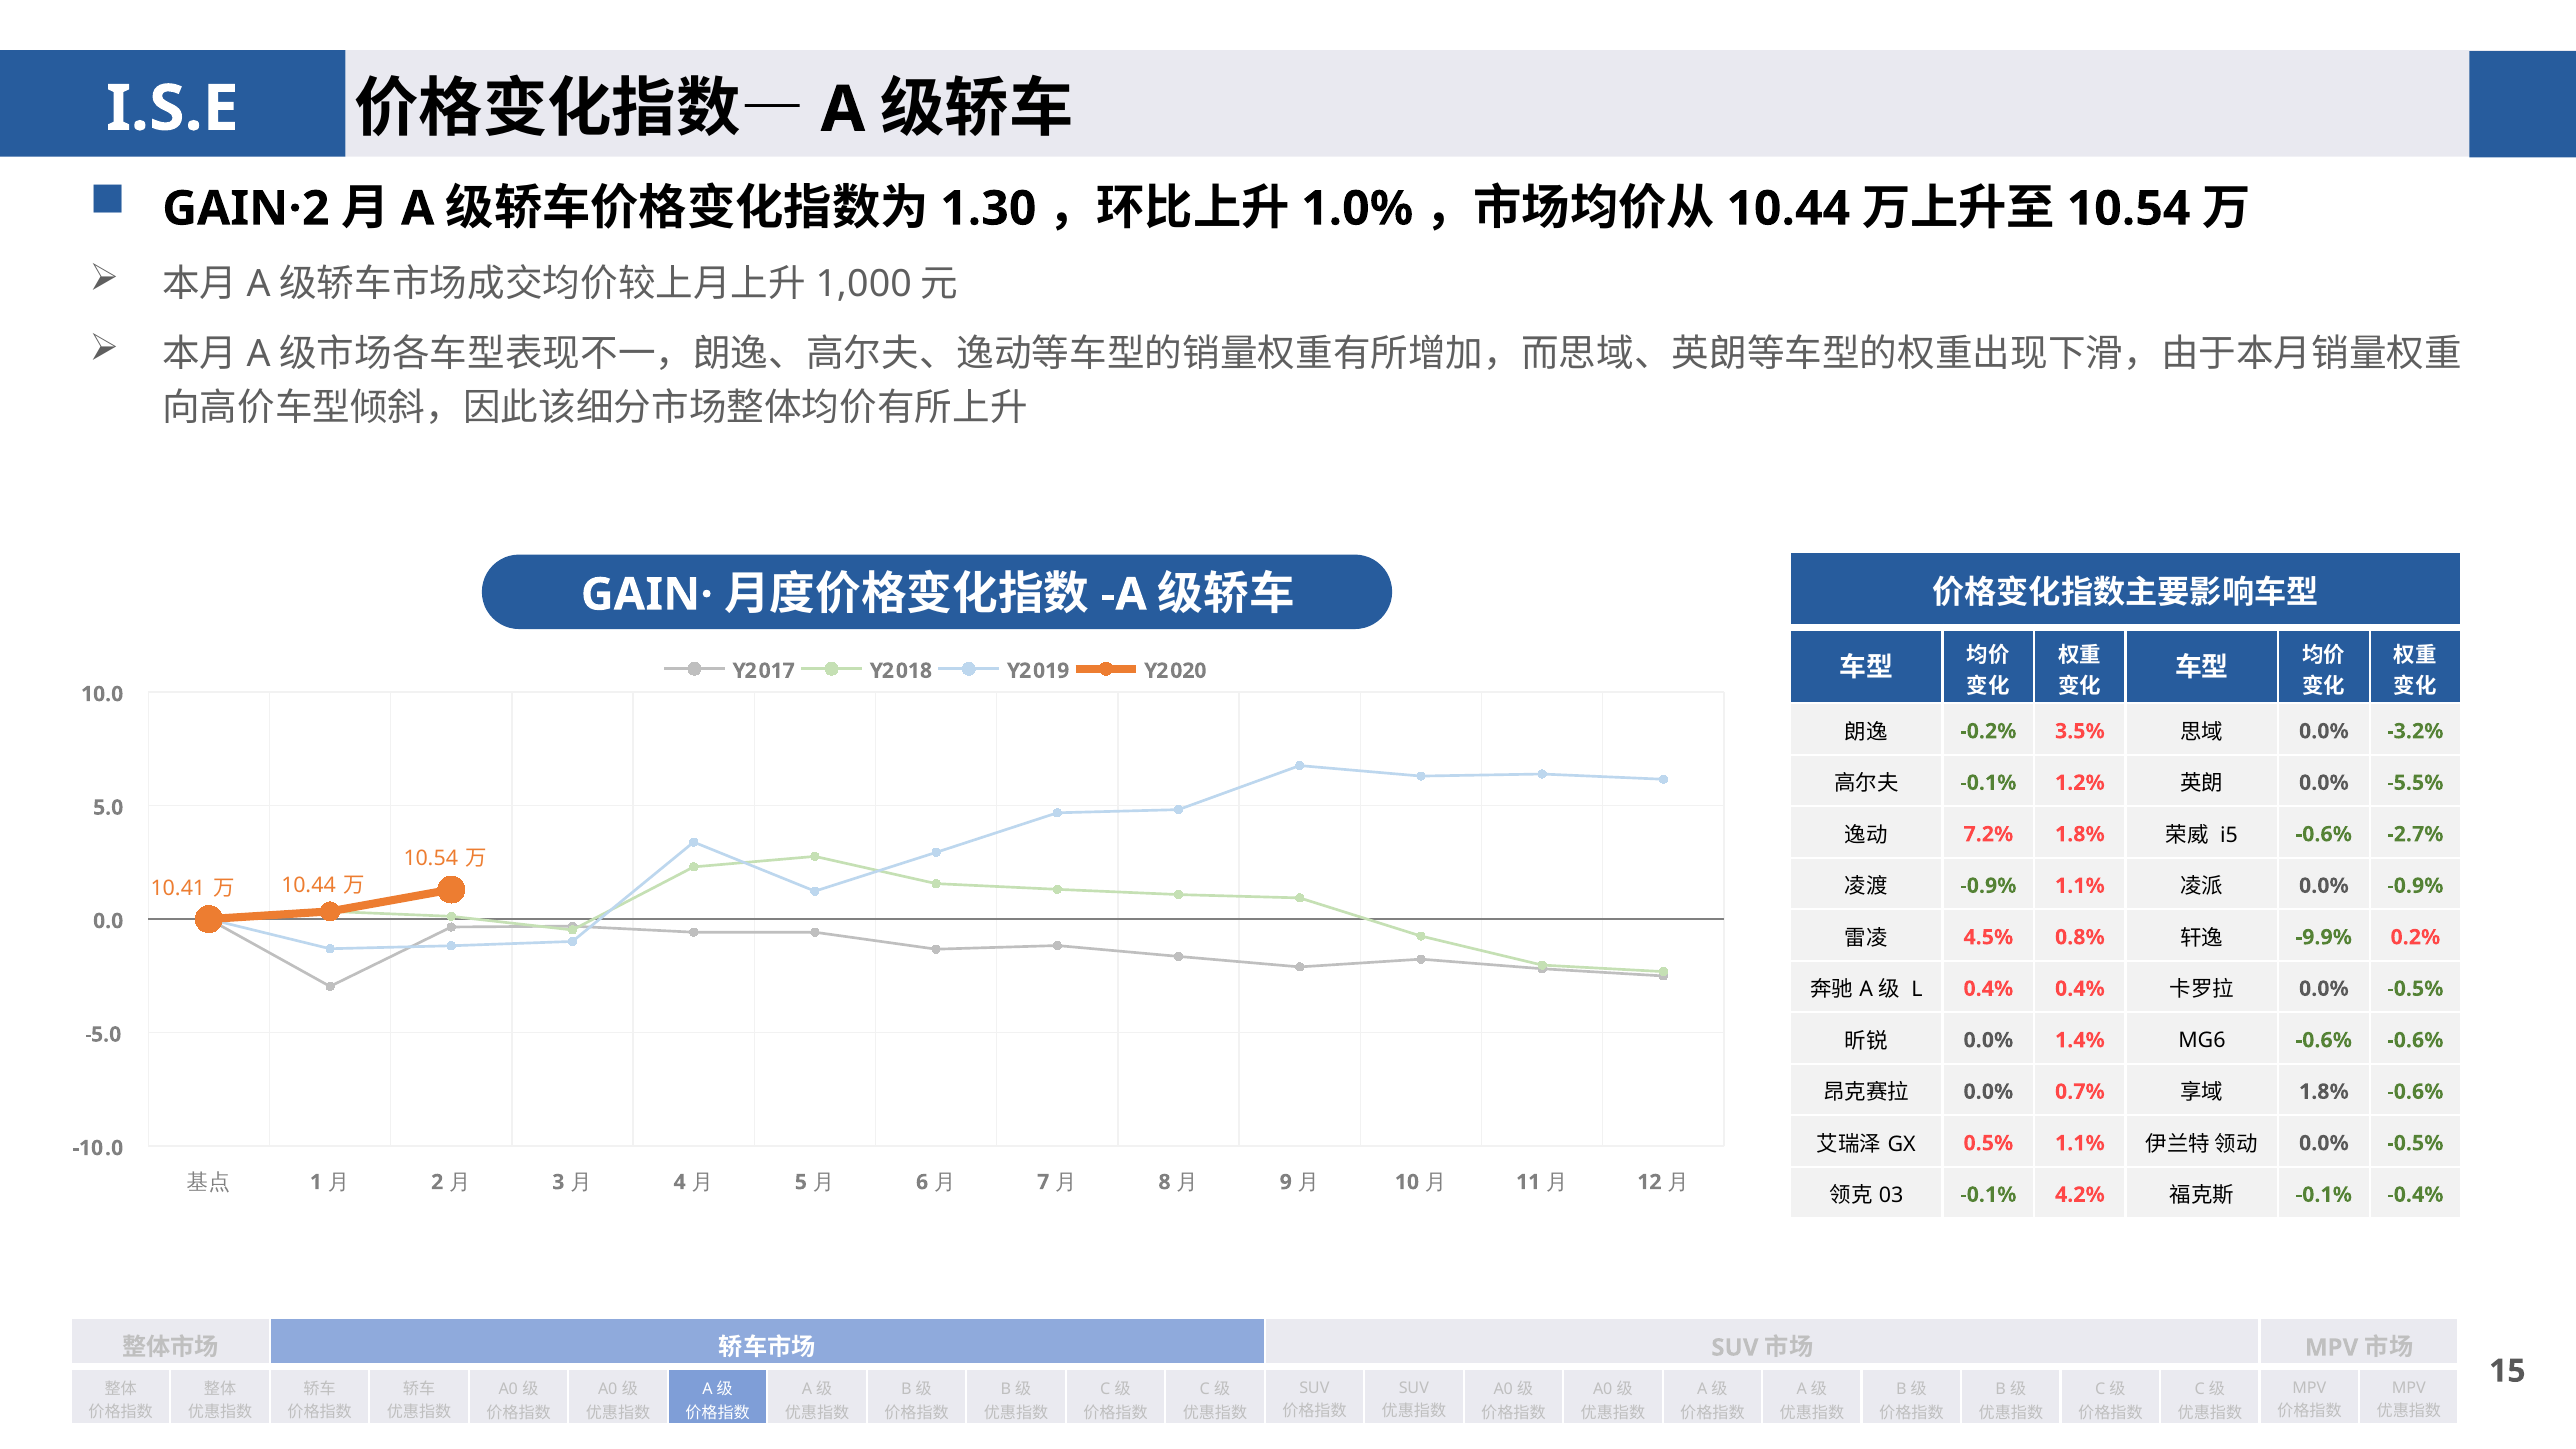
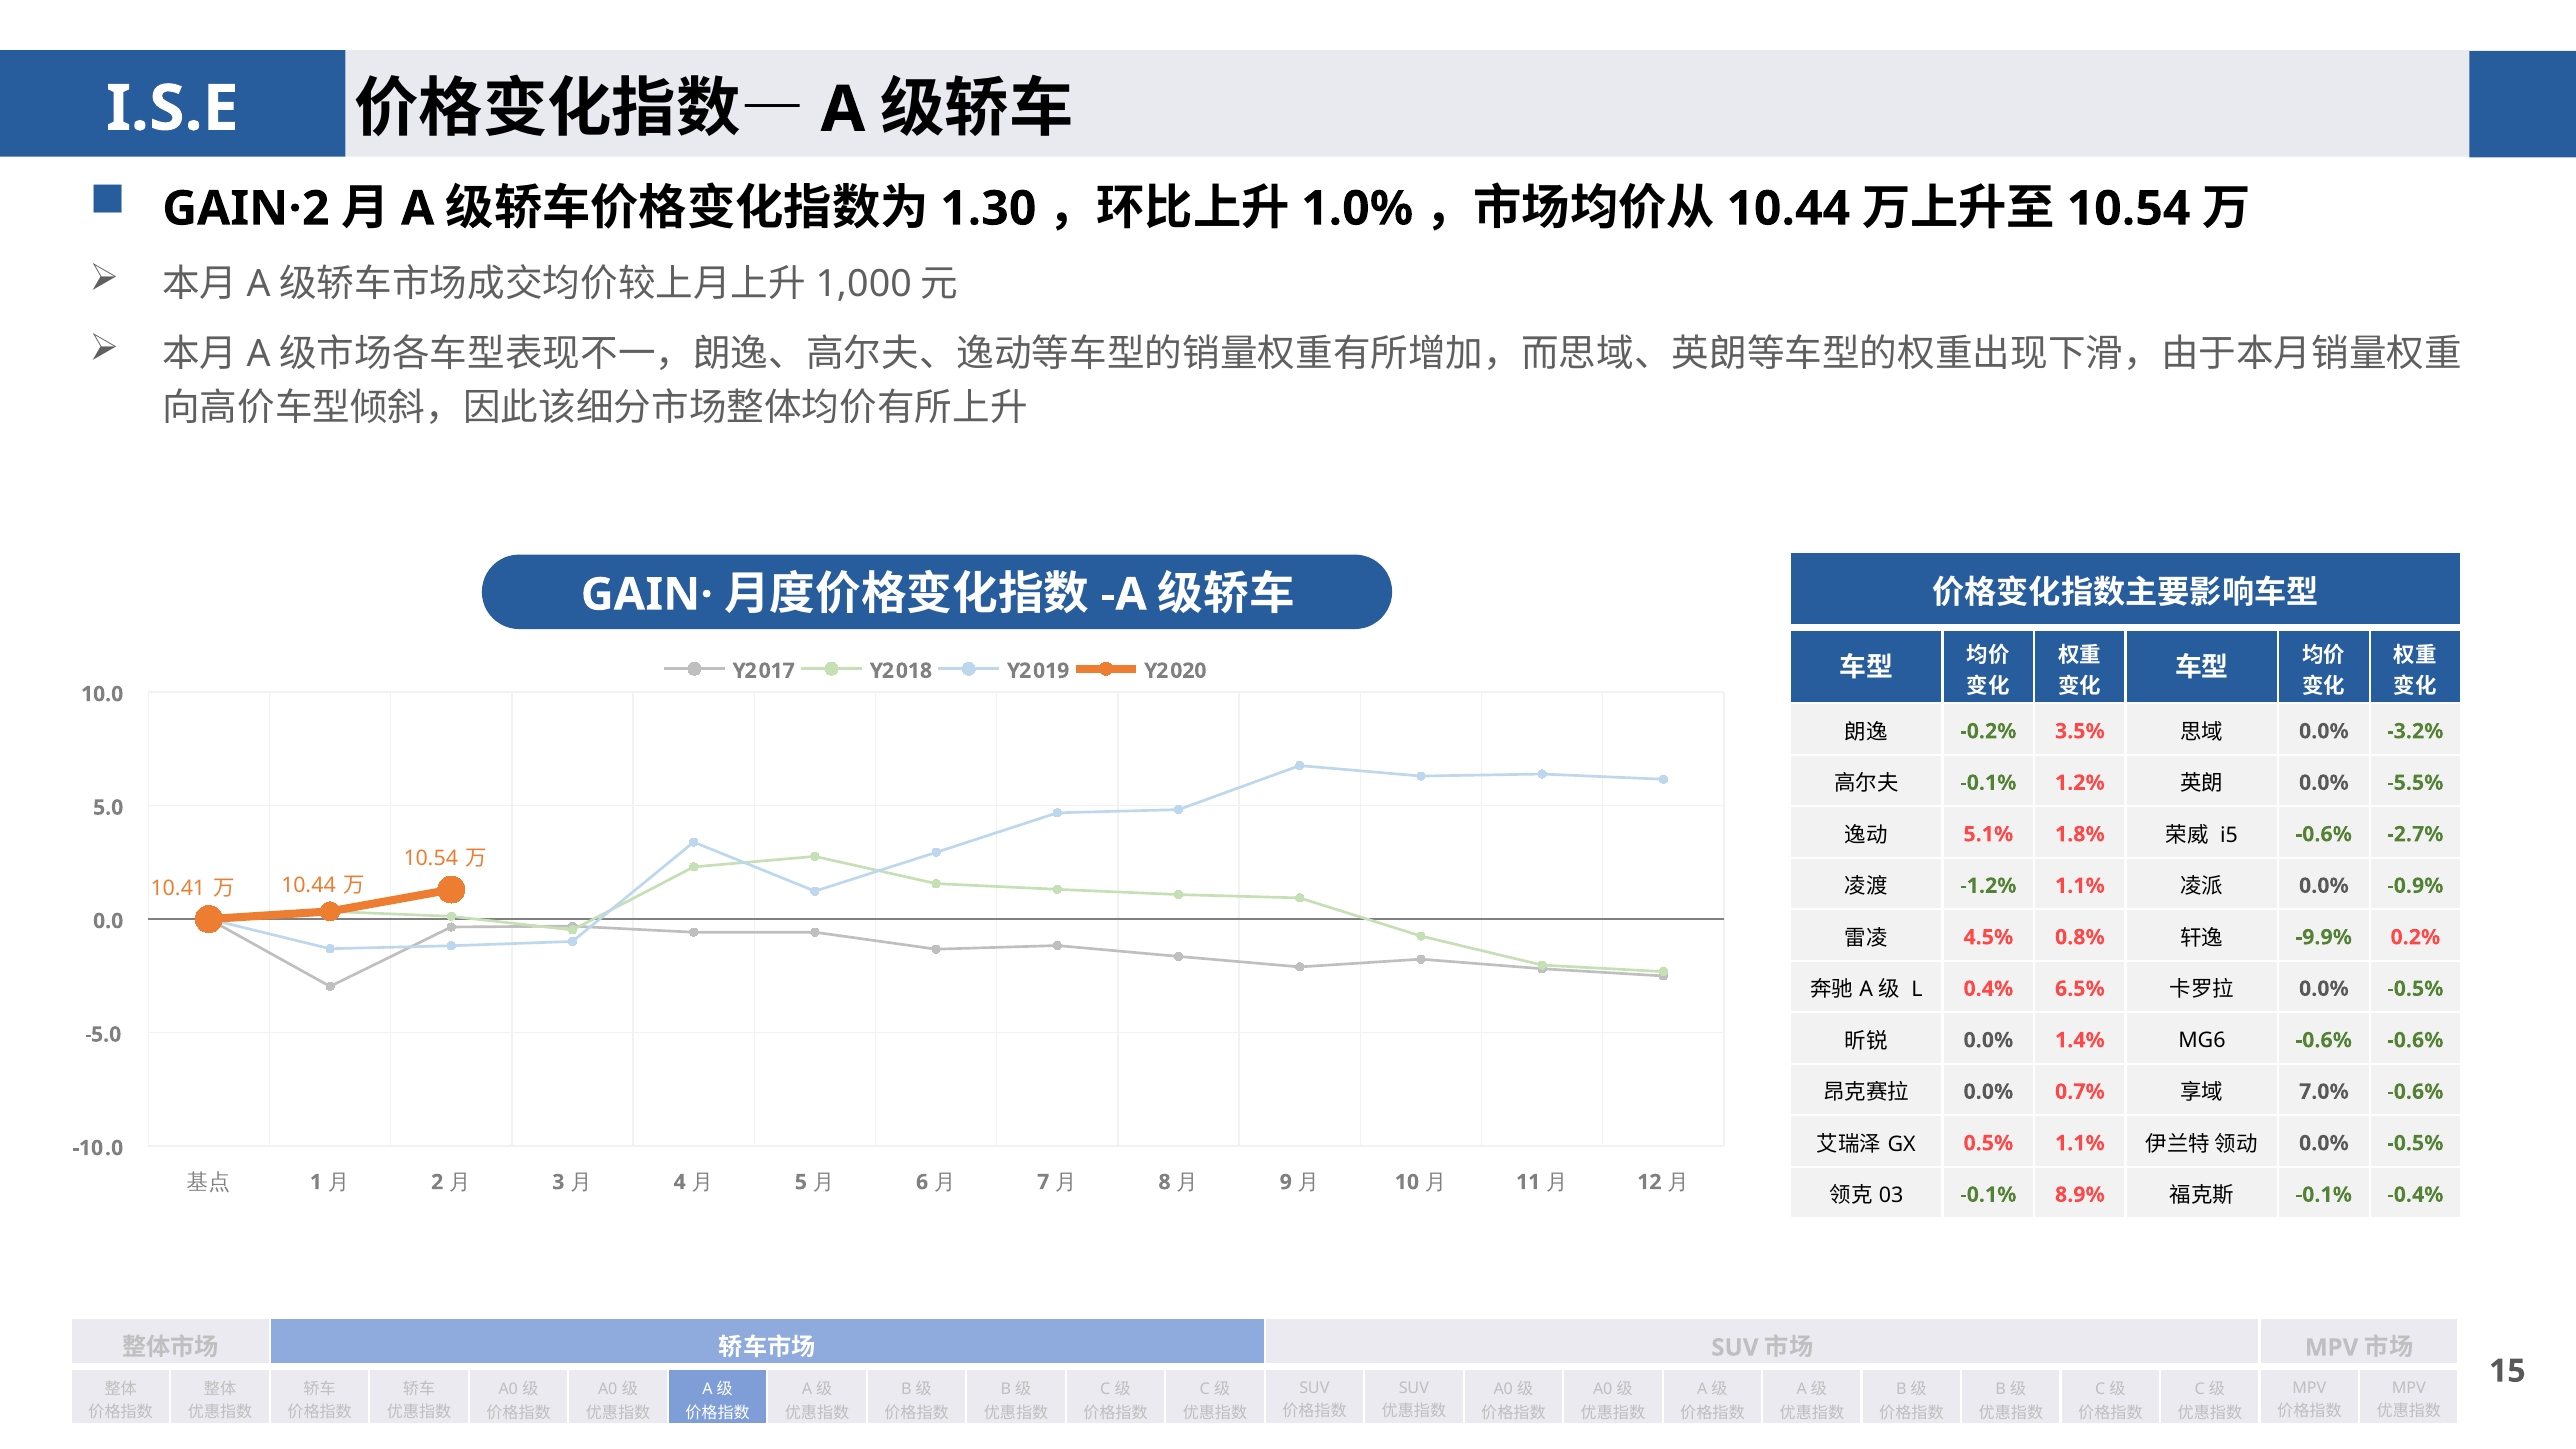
7.2%: 7.2% -> 5.1% (1988, 834)
-0.9%: -0.9% -> -1.2% (1988, 886)
0.4% 0.4%: 0.4% -> 6.5% (2080, 989)
1.8%: 1.8% -> 7.0% (2324, 1092)
4.2%: 4.2% -> 8.9% (2080, 1195)
